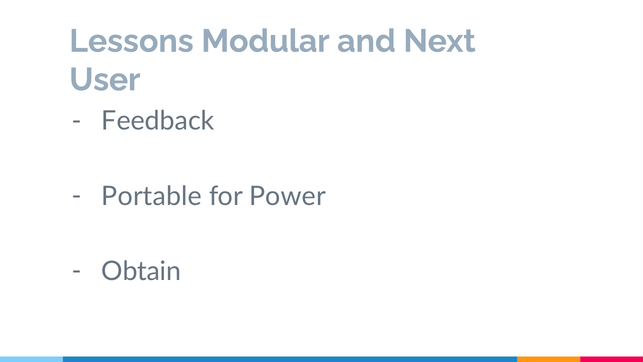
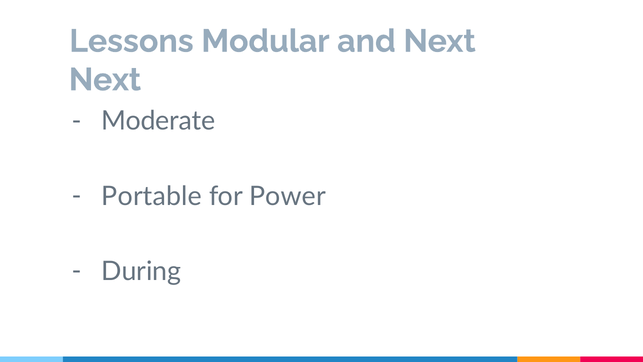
User: User -> Next (105, 80)
Feedback: Feedback -> Moderate (158, 121)
Obtain: Obtain -> During (141, 271)
